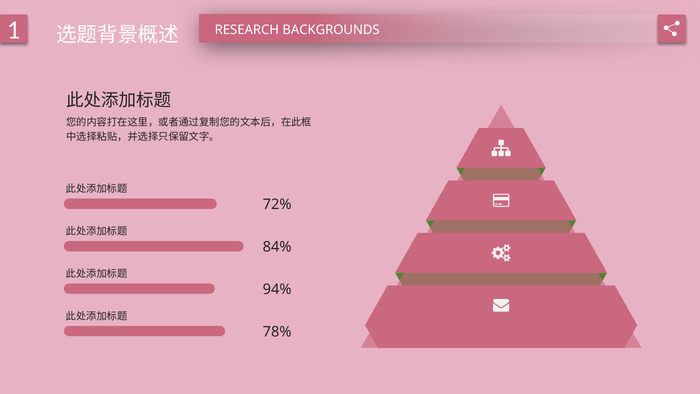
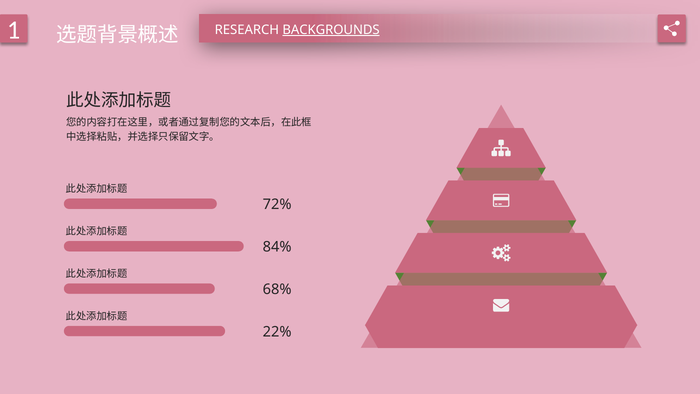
BACKGROUNDS underline: none -> present (331, 30)
94%: 94% -> 68% (277, 289)
78%: 78% -> 22% (277, 332)
